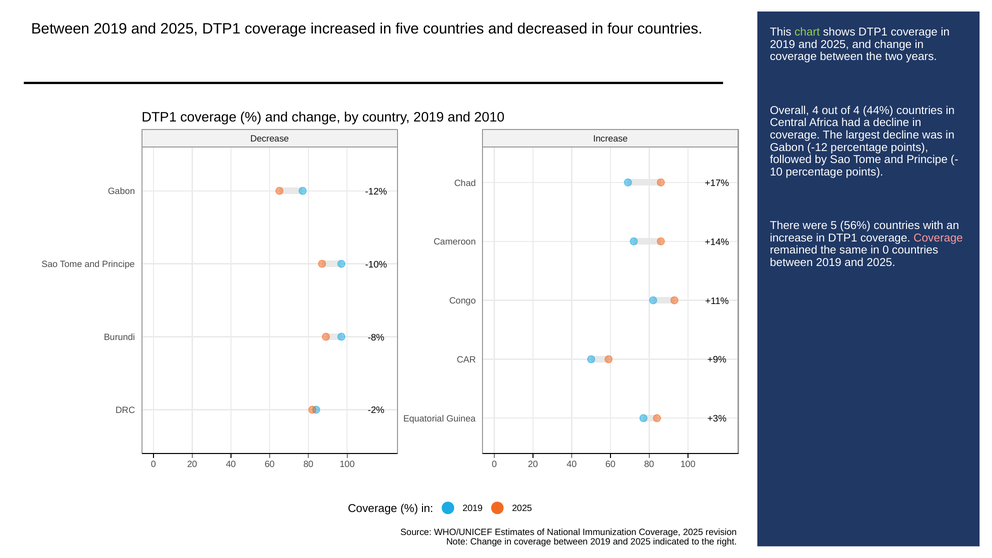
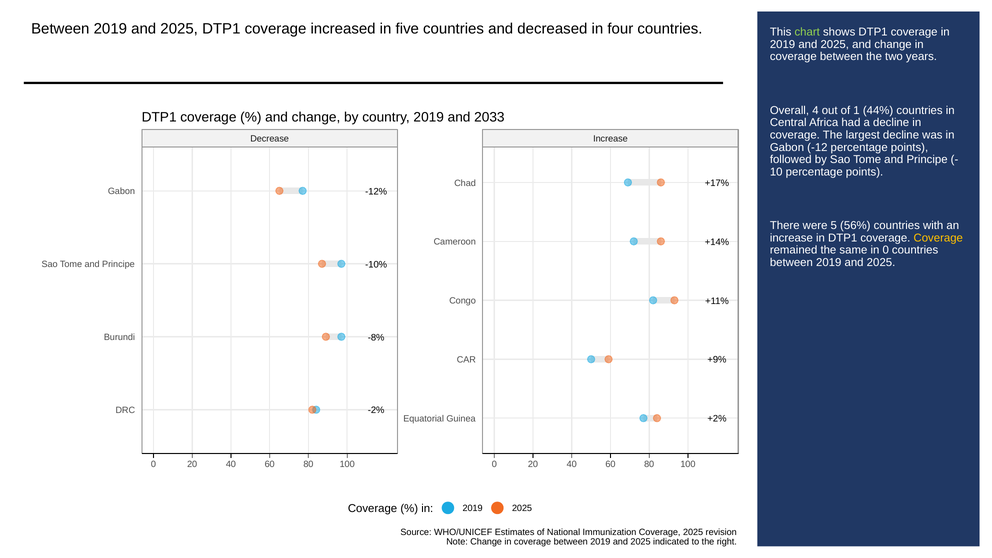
of 4: 4 -> 1 (857, 110)
2010: 2010 -> 2033 (489, 117)
Coverage colour: pink -> yellow (938, 238)
+3%: +3% -> +2% (717, 419)
